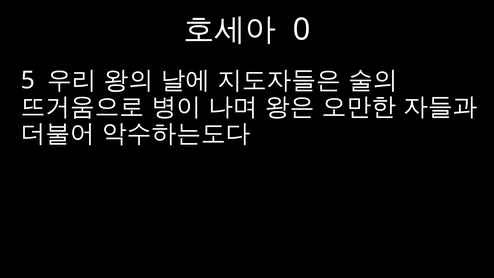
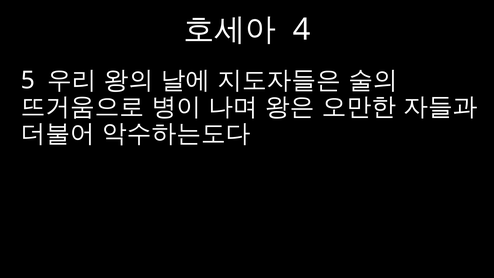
0: 0 -> 4 (302, 30)
